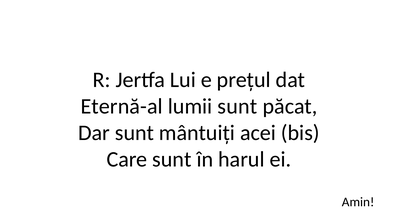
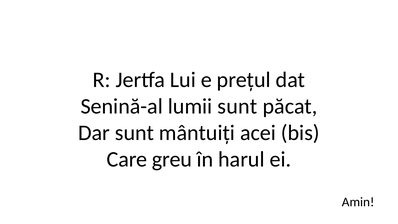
Eternă-al: Eternă-al -> Senină-al (122, 106)
Care sunt: sunt -> greu (172, 159)
